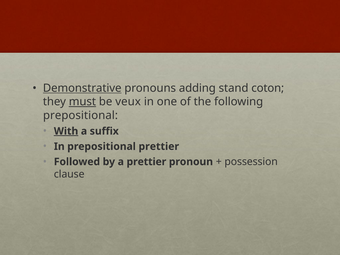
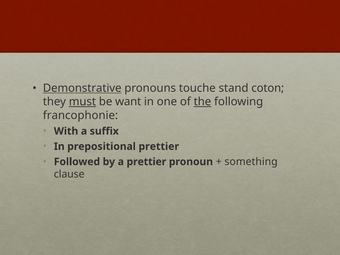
adding: adding -> touche (197, 88)
veux: veux -> want (128, 102)
the underline: none -> present (202, 102)
prepositional: prepositional -> francophonie (80, 115)
With underline: present -> none (66, 131)
possession: possession -> something (251, 162)
